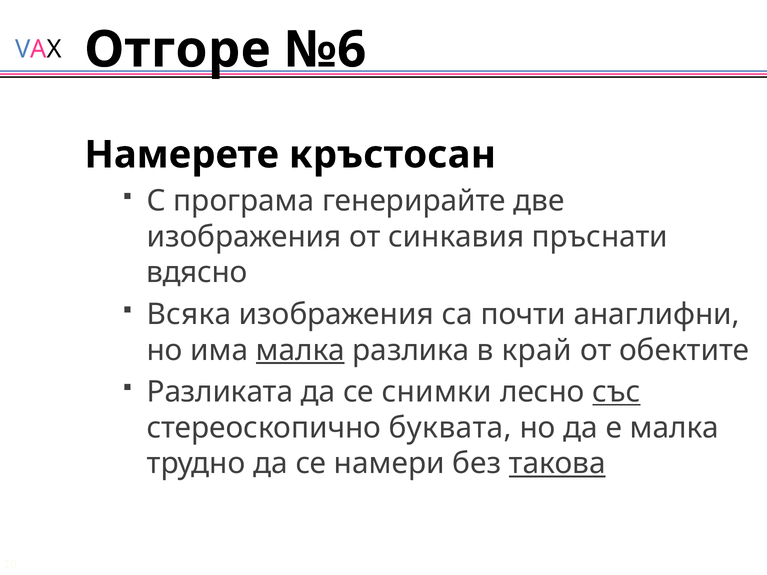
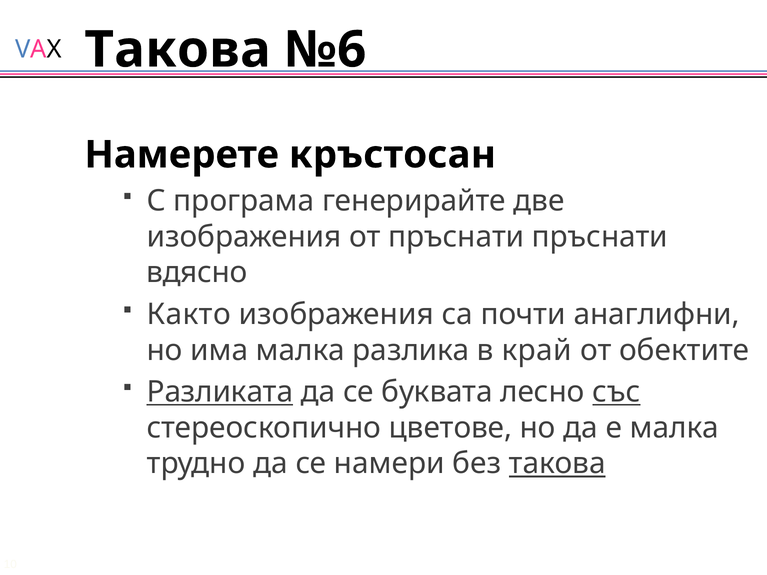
Отгоре: Отгоре -> Такова (178, 50)
от синкавия: синкавия -> пръснати (456, 237)
Всяка: Всяка -> Както (189, 315)
малка underline: present -> none (300, 350)
Разликата underline: none -> present (220, 392)
снимки: снимки -> буквата (437, 392)
буквата: буквата -> цветове (450, 428)
